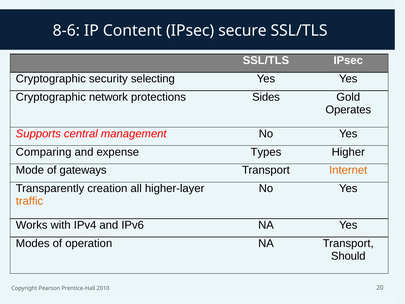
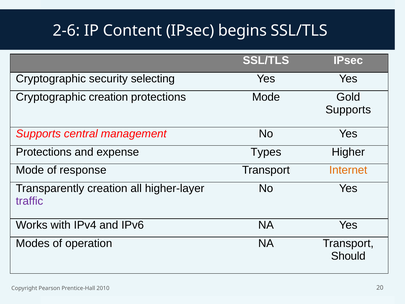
8-6: 8-6 -> 2-6 (66, 31)
secure: secure -> begins (242, 31)
Cryptographic network: network -> creation (108, 97)
protections Sides: Sides -> Mode (266, 97)
Operates: Operates -> Supports (348, 110)
Comparing: Comparing -> Protections (44, 152)
gateways: gateways -> response (83, 170)
traffic colour: orange -> purple (29, 201)
